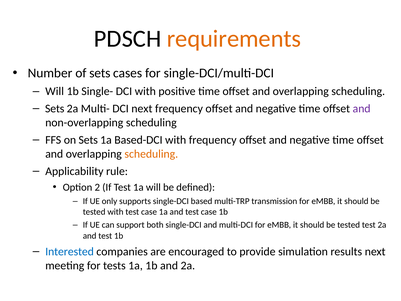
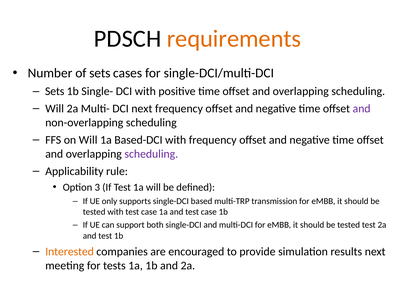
Will: Will -> Sets (55, 91)
Sets: Sets -> Will (55, 109)
on Sets: Sets -> Will (88, 140)
scheduling colour: orange -> purple (151, 154)
2: 2 -> 3 (97, 187)
Interested colour: blue -> orange (70, 251)
